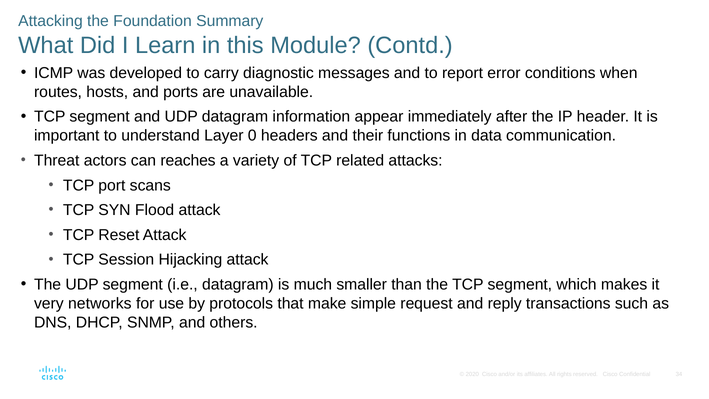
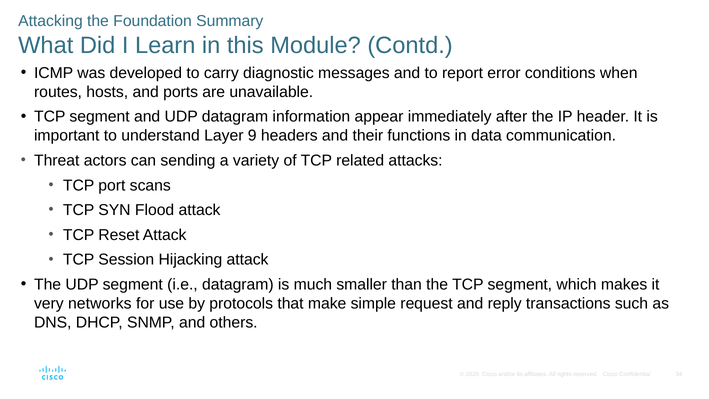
0: 0 -> 9 (252, 136)
reaches: reaches -> sending (188, 160)
